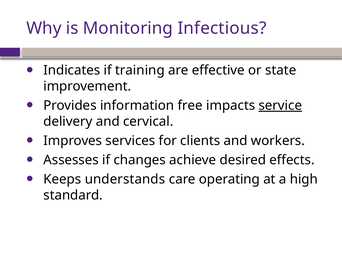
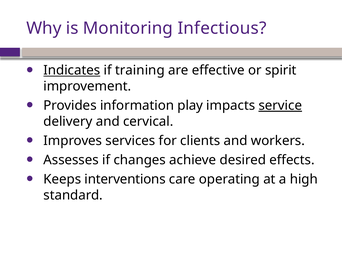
Indicates underline: none -> present (72, 70)
state: state -> spirit (281, 70)
free: free -> play (190, 106)
understands: understands -> interventions (125, 180)
